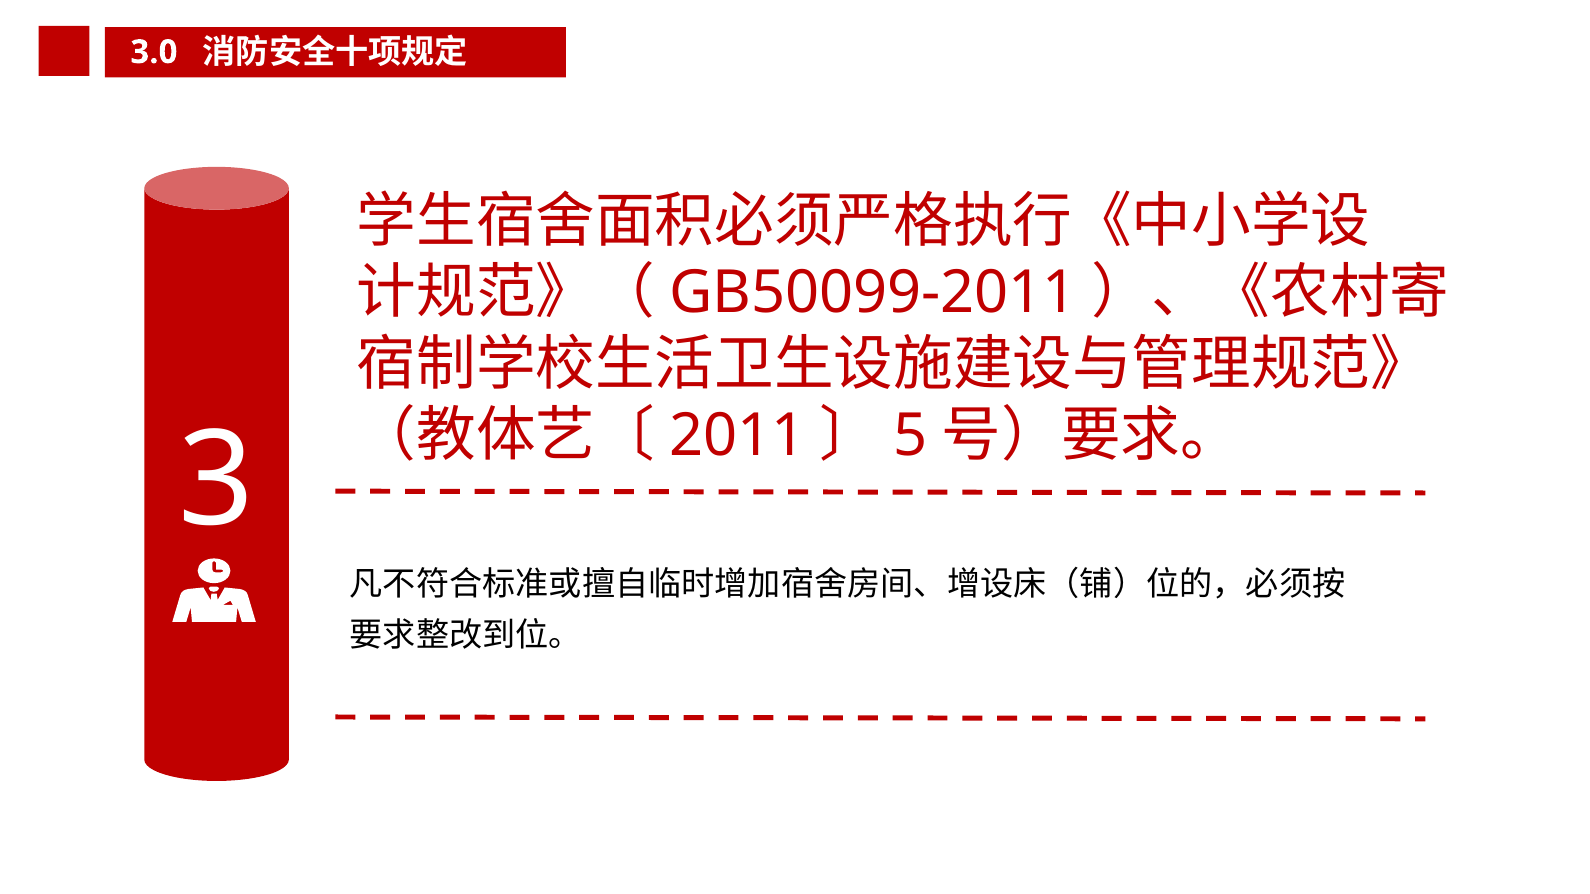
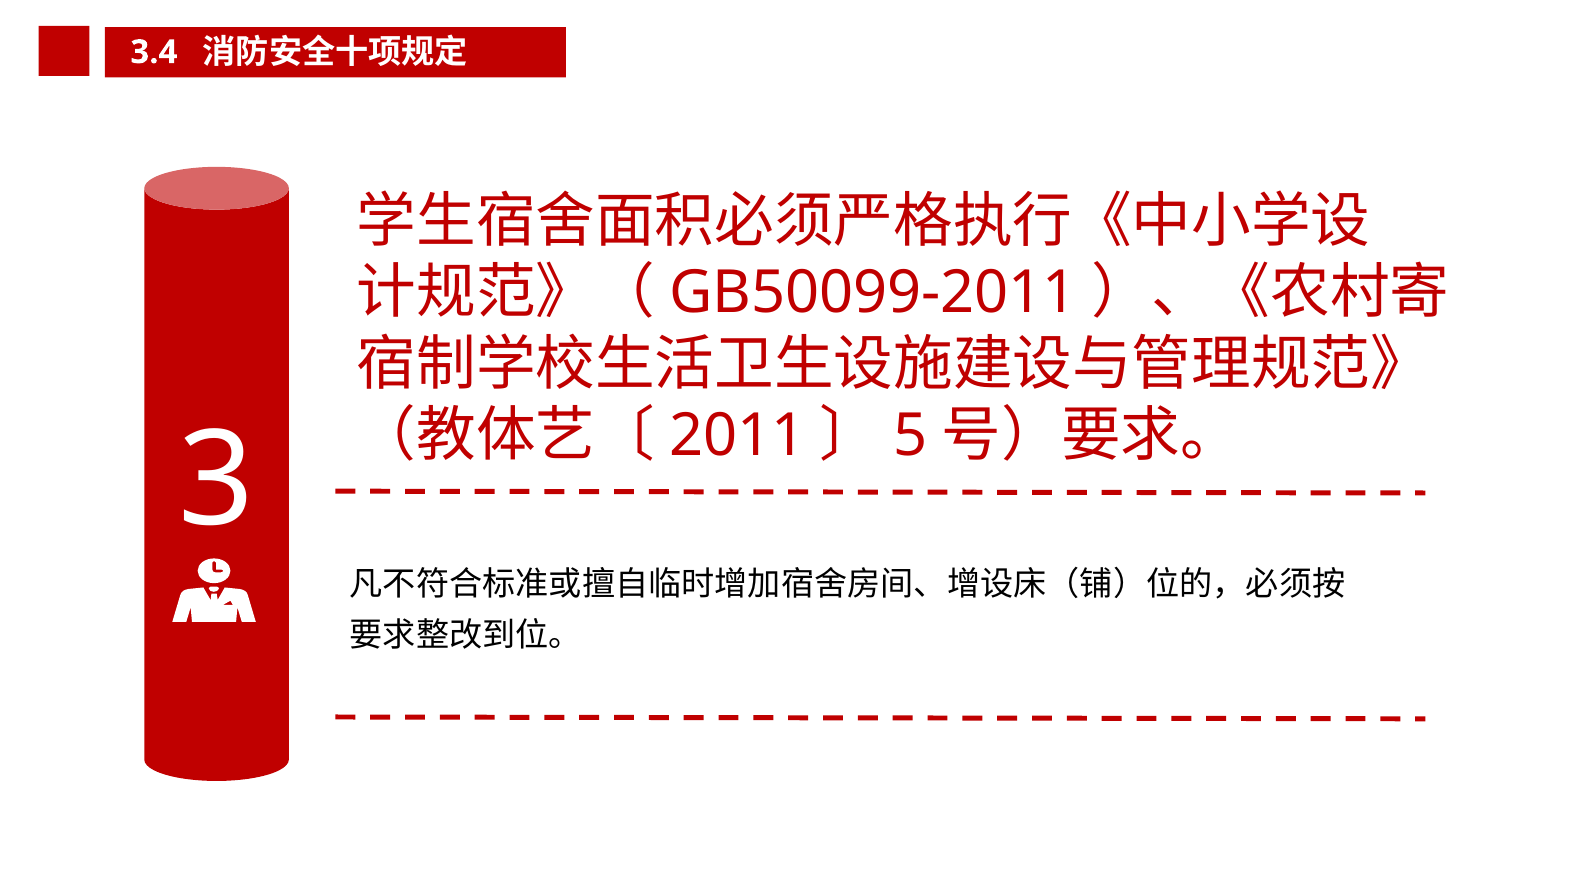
3.0: 3.0 -> 3.4 (154, 52)
